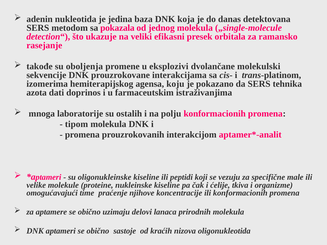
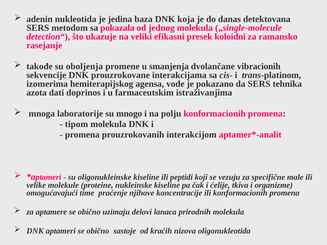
orbitala: orbitala -> koloidni (230, 37)
eksplozivi: eksplozivi -> smanjenja (169, 66)
molekulski: molekulski -> vibracionih (259, 66)
koju: koju -> vode (175, 84)
ostalih: ostalih -> mnogo (129, 114)
